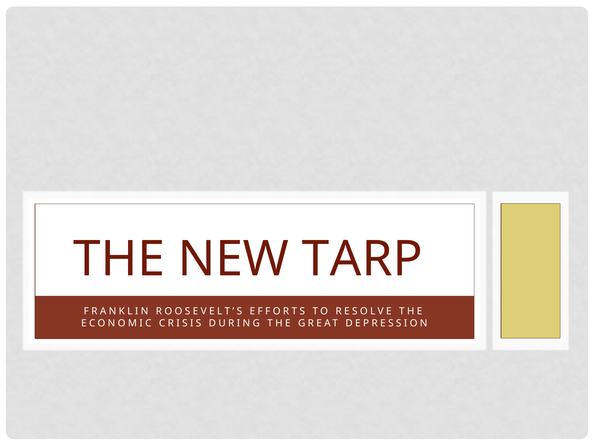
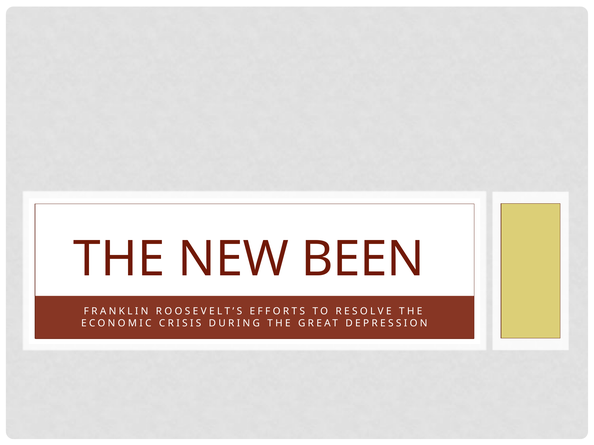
TARP: TARP -> BEEN (363, 260)
